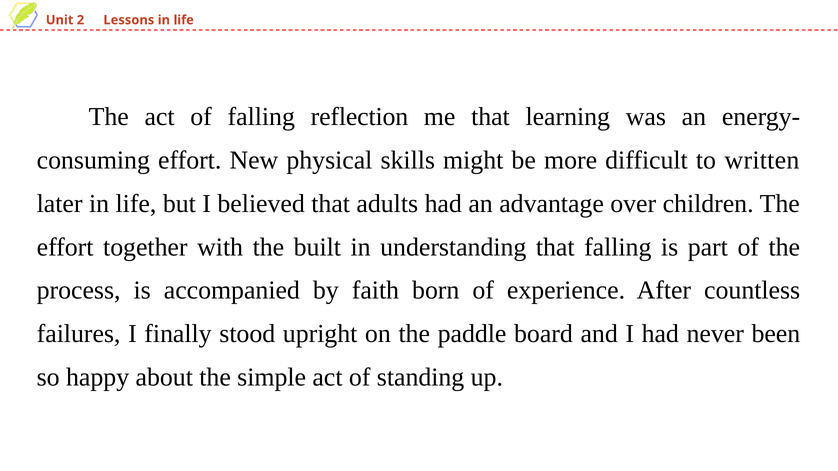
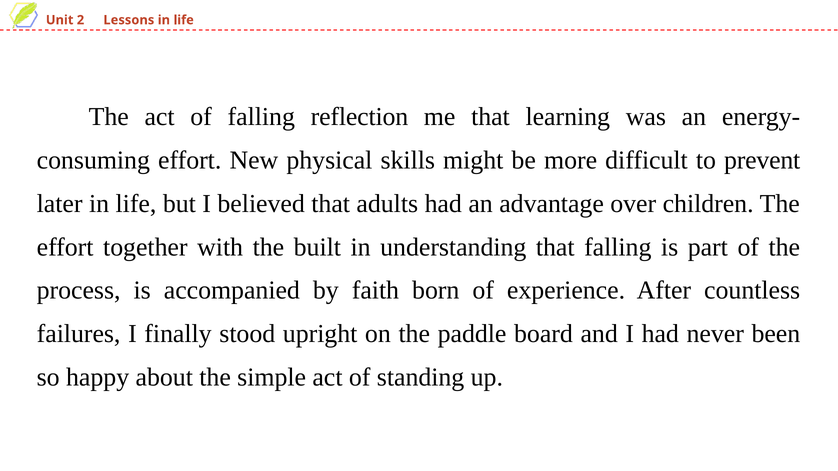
written: written -> prevent (762, 160)
